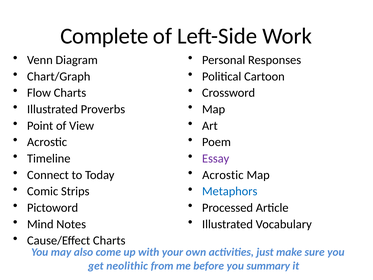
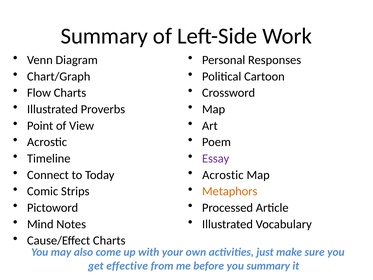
Complete: Complete -> Summary (104, 36)
Metaphors colour: blue -> orange (230, 191)
neolithic: neolithic -> effective (127, 266)
